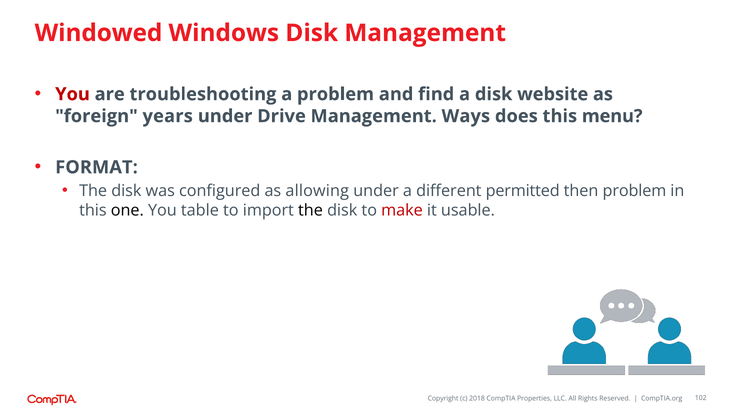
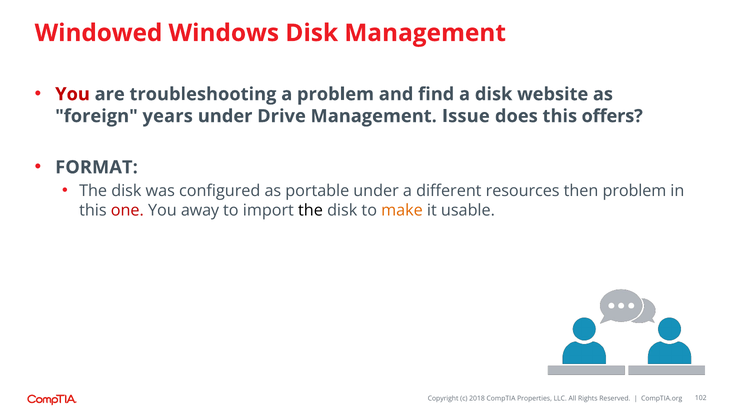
Ways: Ways -> Issue (466, 116)
menu: menu -> offers (612, 116)
allowing: allowing -> portable (317, 191)
permitted: permitted -> resources (523, 191)
one colour: black -> red (127, 211)
table: table -> away (200, 211)
make colour: red -> orange (402, 211)
